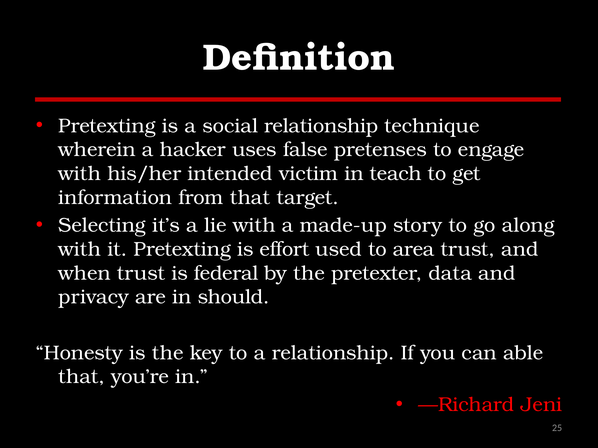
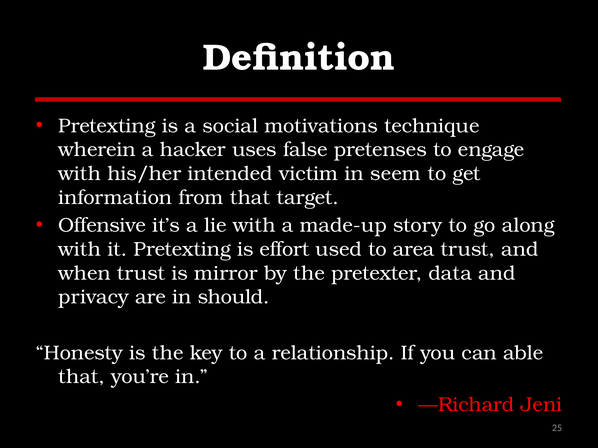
social relationship: relationship -> motivations (321, 126)
teach: teach -> seem (395, 174)
Selecting: Selecting -> Offensive (102, 226)
federal: federal -> mirror (226, 273)
